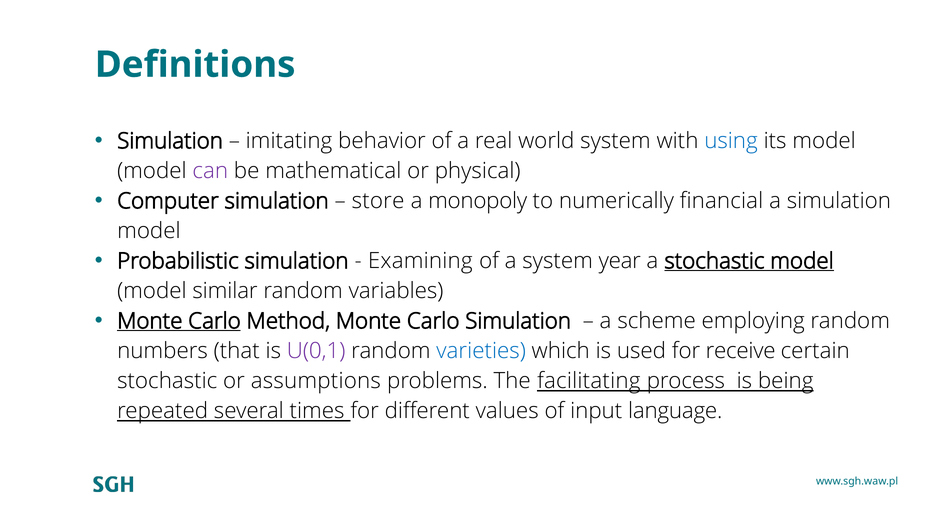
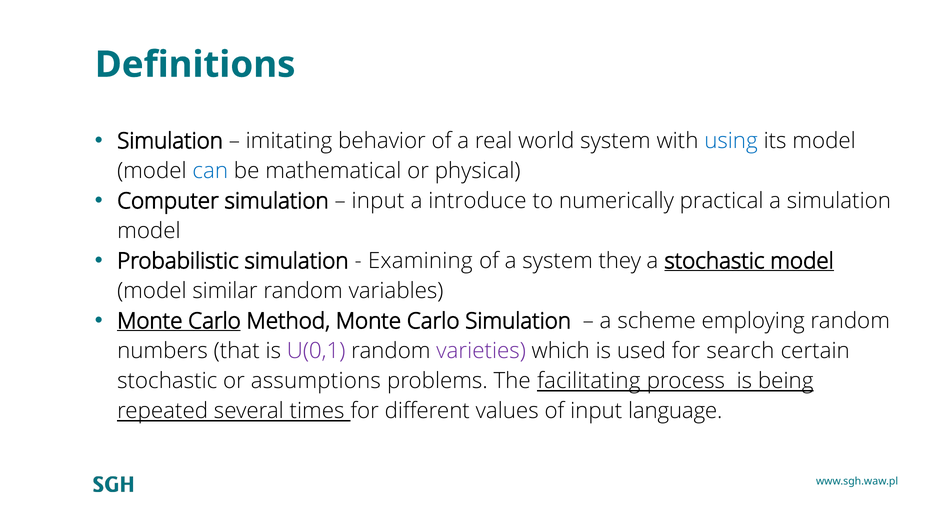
can colour: purple -> blue (210, 171)
store: store -> input (378, 201)
monopoly: monopoly -> introduce (477, 201)
financial: financial -> practical (722, 201)
year: year -> they (620, 261)
varieties colour: blue -> purple (481, 351)
receive: receive -> search (740, 351)
